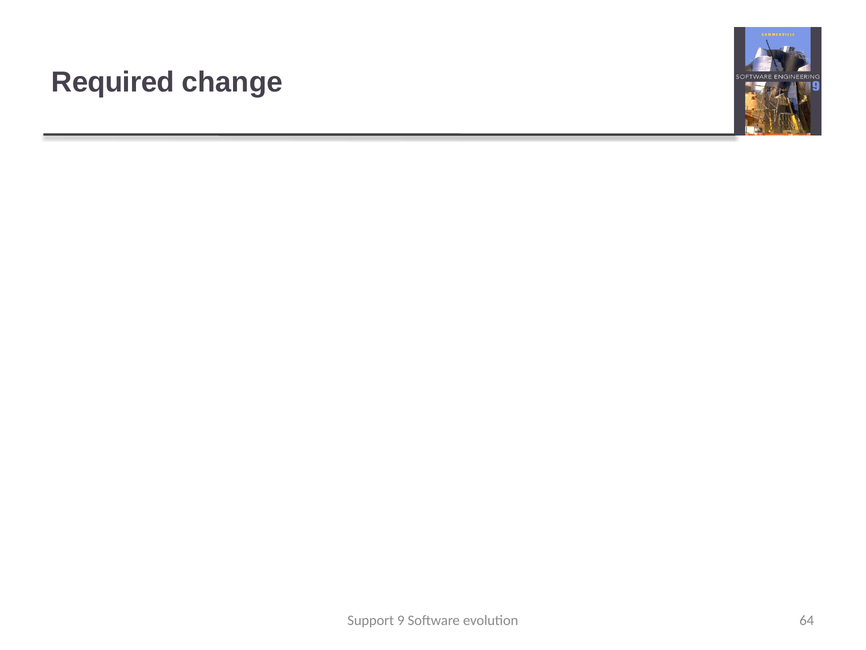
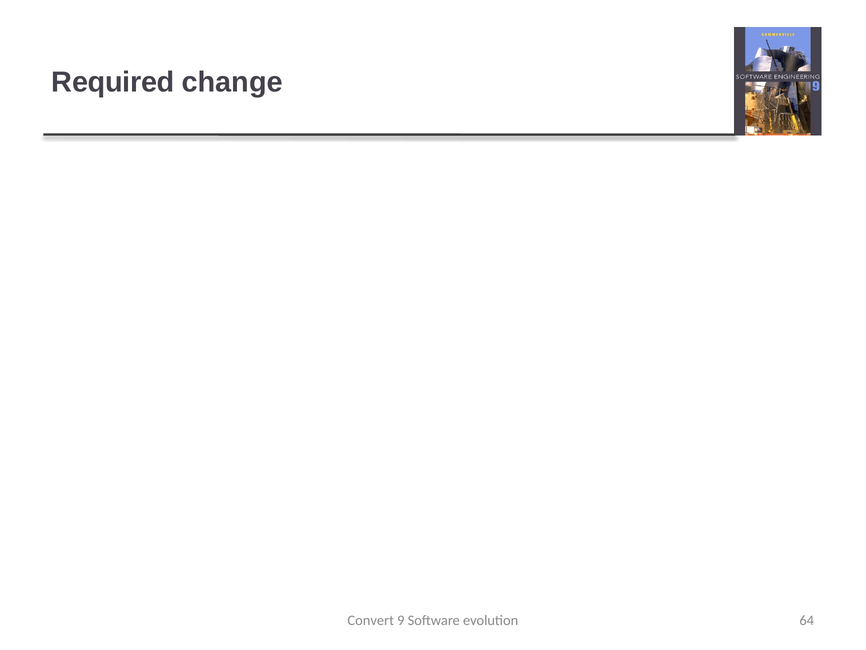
Support: Support -> Convert (371, 620)
